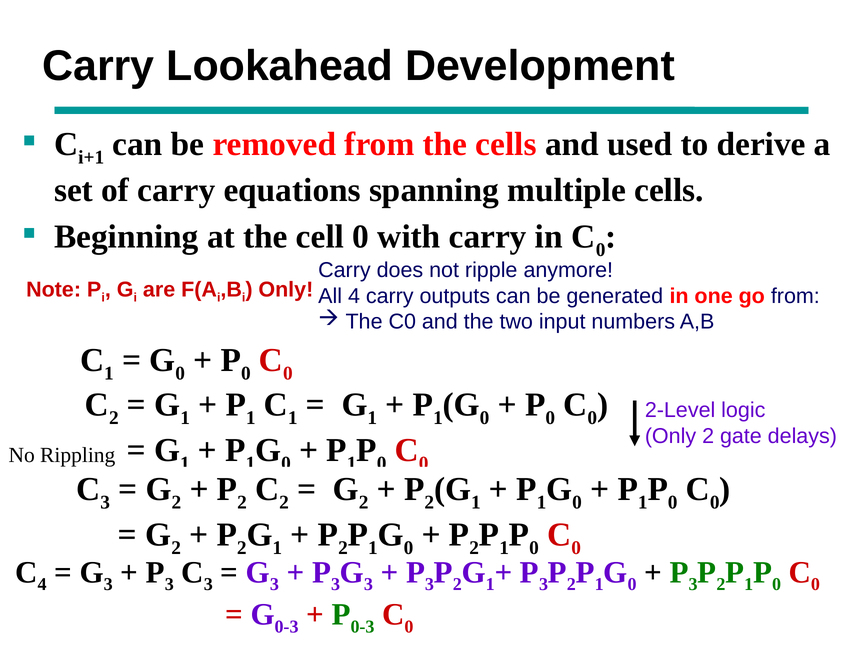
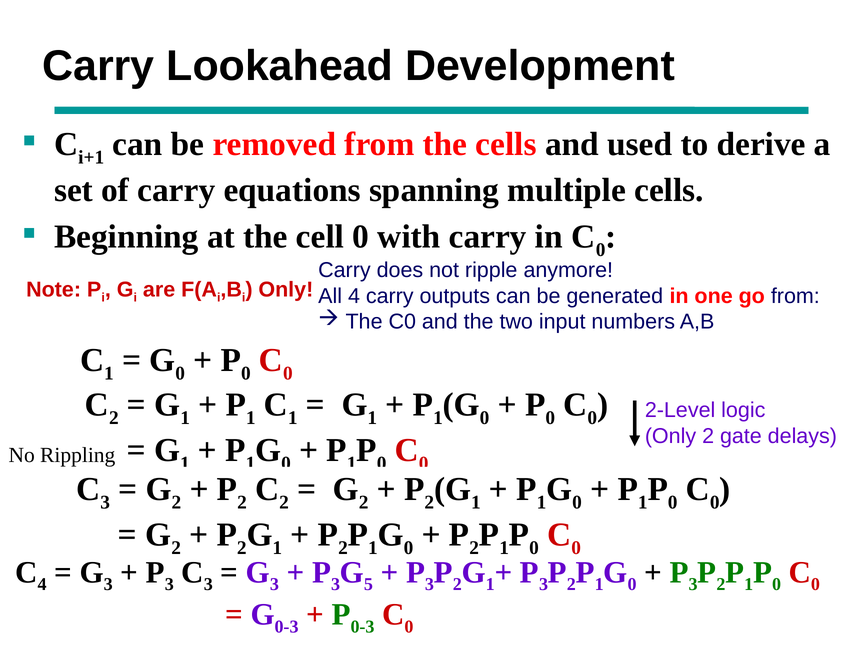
3: 3 -> 5 (368, 584)
